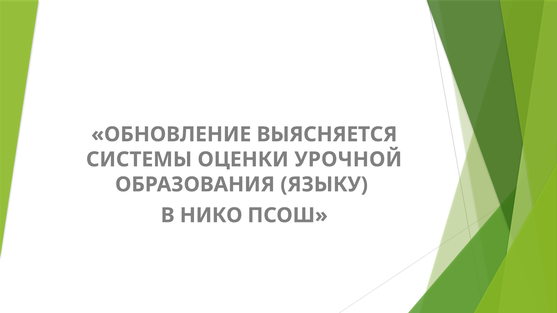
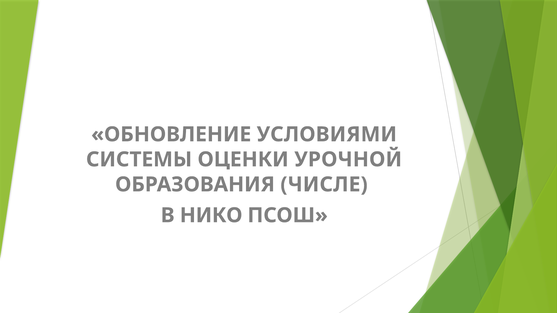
ВЫЯСНЯЕТСЯ: ВЫЯСНЯЕТСЯ -> УСЛОВИЯМИ (327, 135)
ЯЗЫКУ: ЯЗЫКУ -> ЧИСЛЕ (324, 185)
